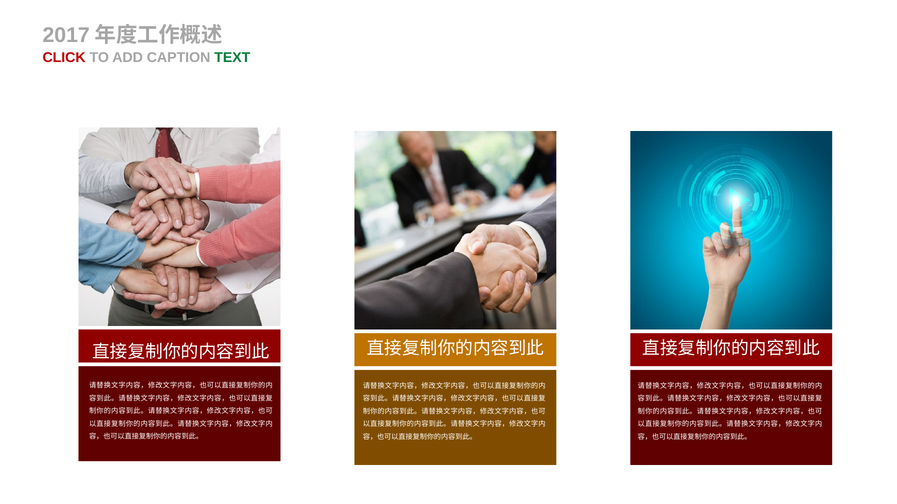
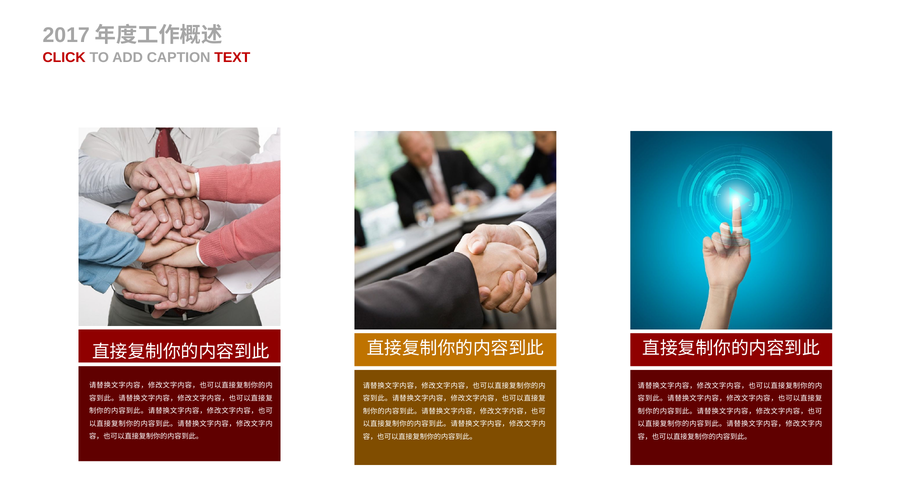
TEXT colour: green -> red (232, 58)
